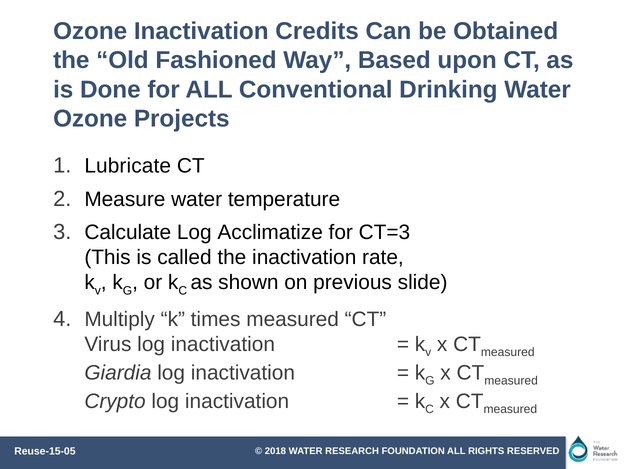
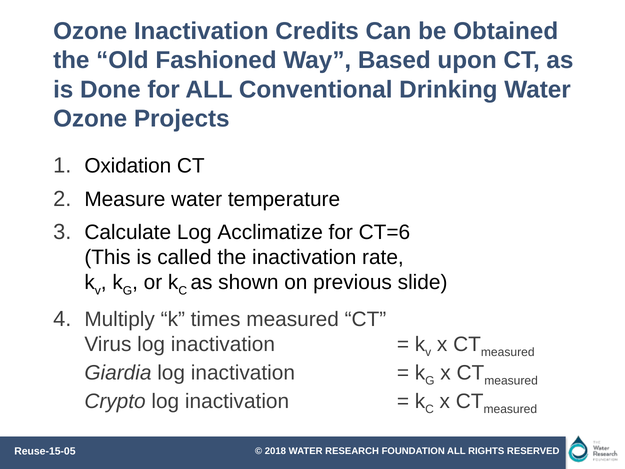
Lubricate: Lubricate -> Oxidation (128, 166)
CT=3: CT=3 -> CT=6 (384, 232)
